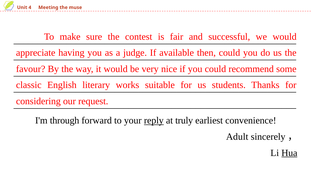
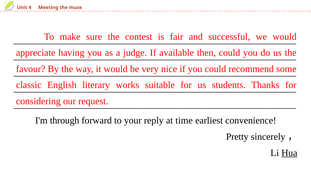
reply underline: present -> none (154, 121)
truly: truly -> time (184, 121)
Adult: Adult -> Pretty (237, 137)
